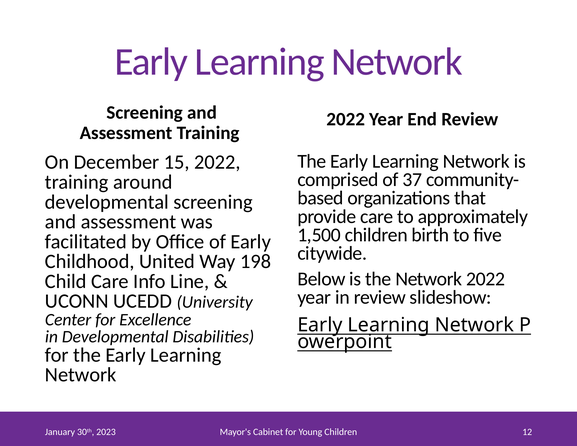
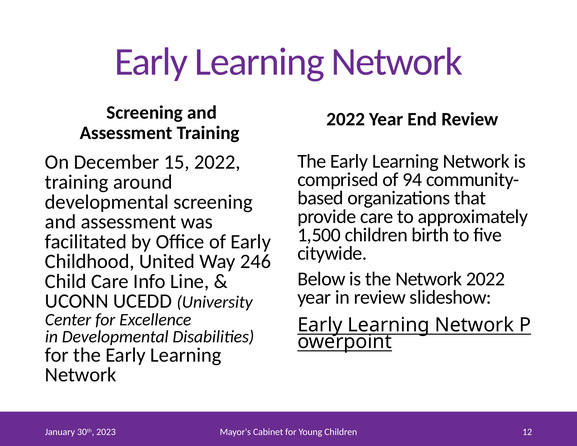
37: 37 -> 94 (412, 180)
198: 198 -> 246 (256, 261)
